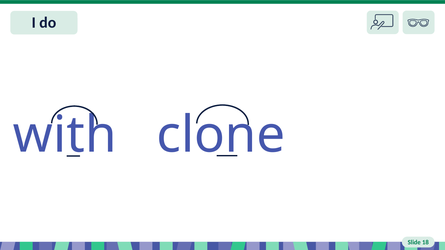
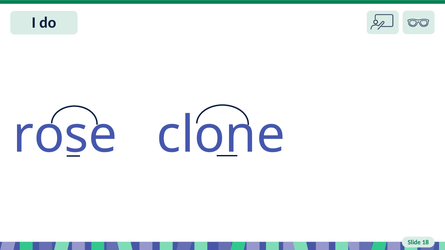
with: with -> rose (65, 135)
